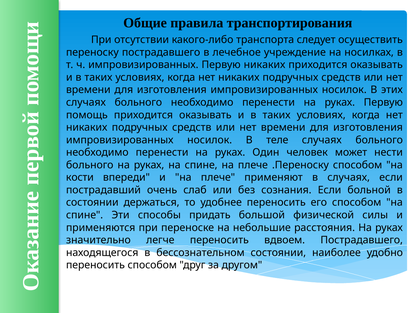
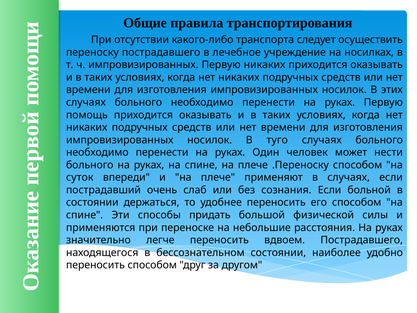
теле: теле -> туго (277, 140)
кости: кости -> суток (80, 177)
